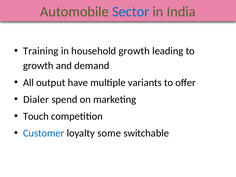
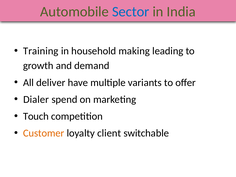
household growth: growth -> making (134, 51)
output: output -> deliver (51, 83)
Customer colour: blue -> orange (44, 133)
some: some -> client (109, 133)
